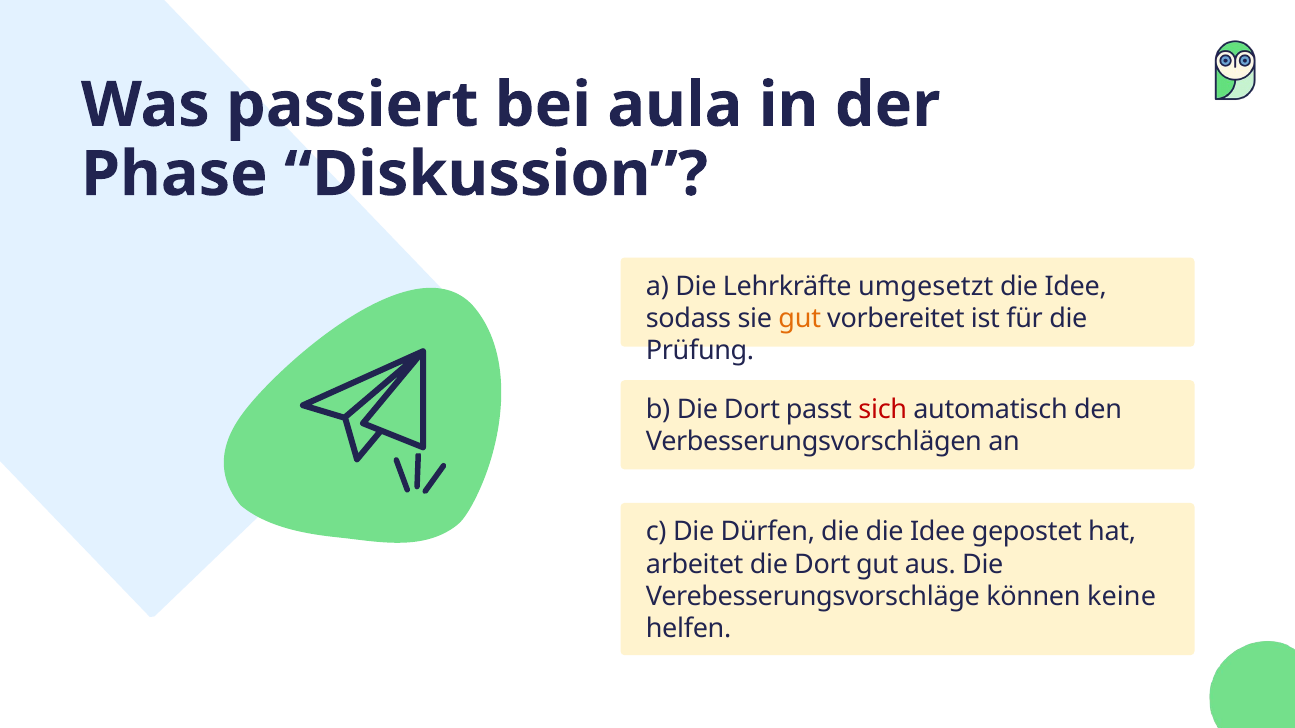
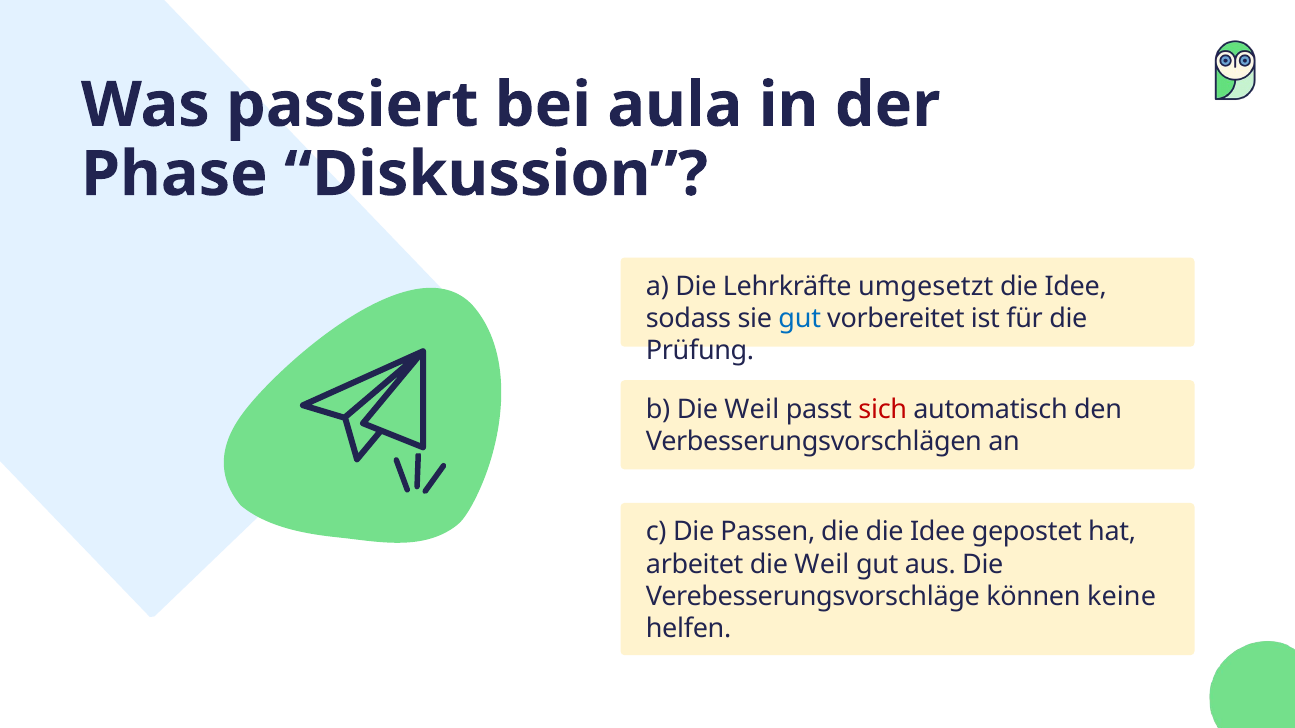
gut colour: orange -> blue (800, 319)
b Die Dort: Dort -> Weil (752, 409)
Dürfen: Dürfen -> Passen (768, 532)
arbeitet die Dort: Dort -> Weil (822, 565)
